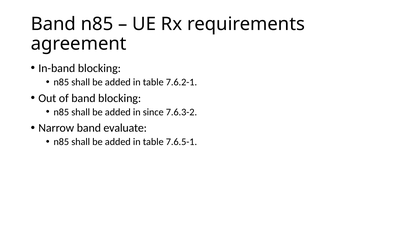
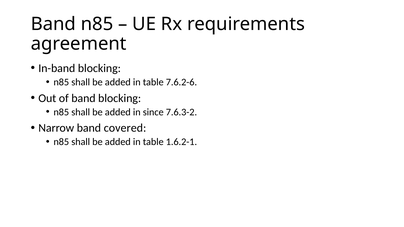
7.6.2-1: 7.6.2-1 -> 7.6.2-6 (181, 82)
evaluate: evaluate -> covered (125, 128)
7.6.5-1: 7.6.5-1 -> 1.6.2-1 (181, 142)
